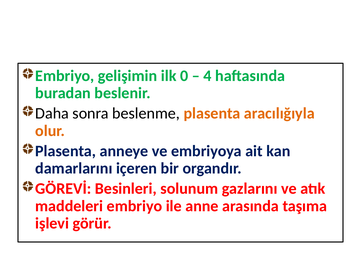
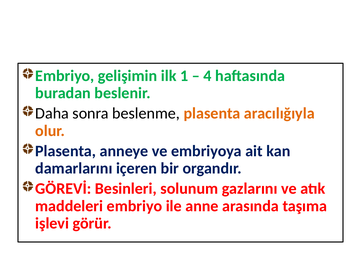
0: 0 -> 1 (184, 76)
